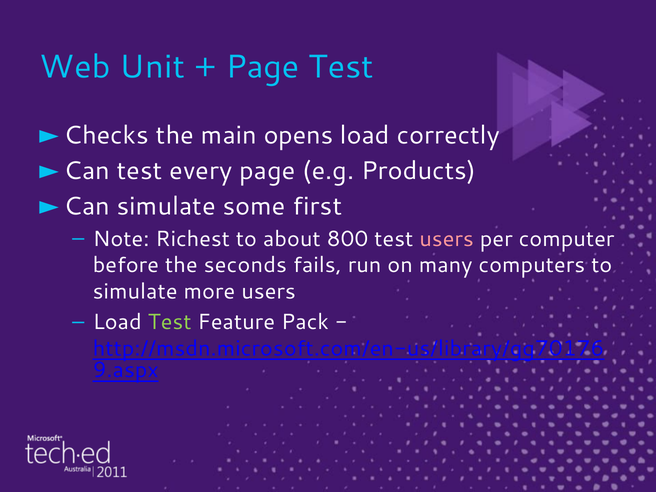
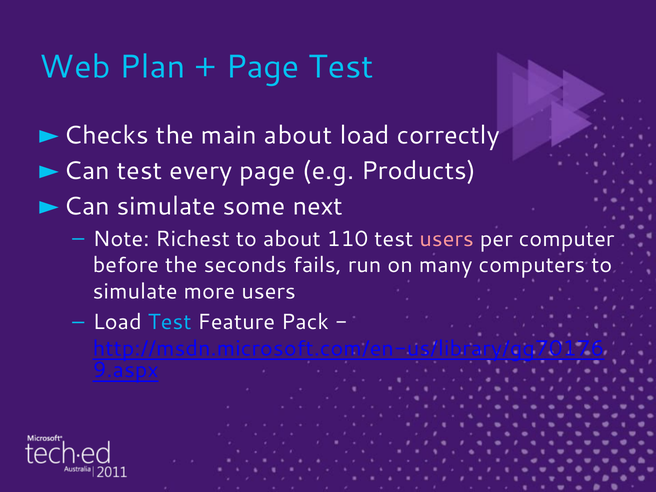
Unit: Unit -> Plan (152, 67)
main opens: opens -> about (298, 135)
first: first -> next (318, 206)
800: 800 -> 110 (347, 239)
Test colour: light green -> light blue (170, 322)
